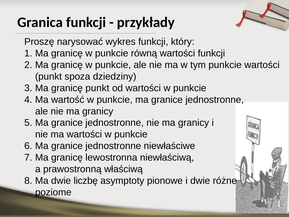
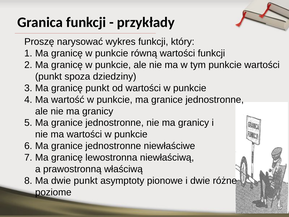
dwie liczbę: liczbę -> punkt (86, 180)
